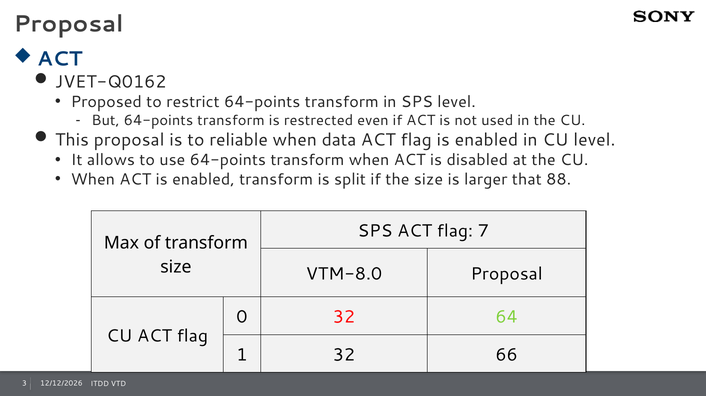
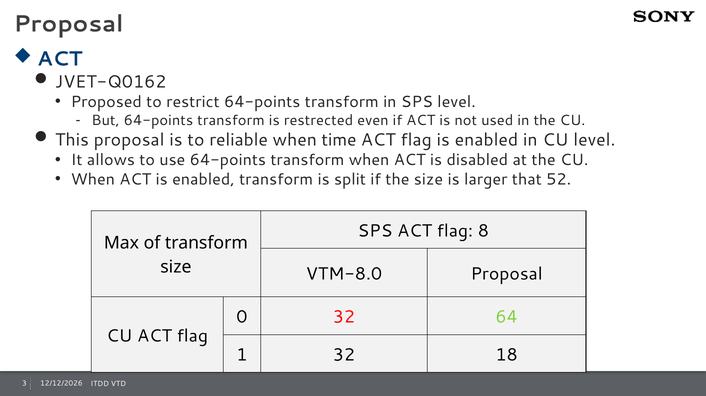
data: data -> time (339, 140)
88: 88 -> 52 (559, 180)
7: 7 -> 8 (483, 231)
66: 66 -> 18 (507, 355)
